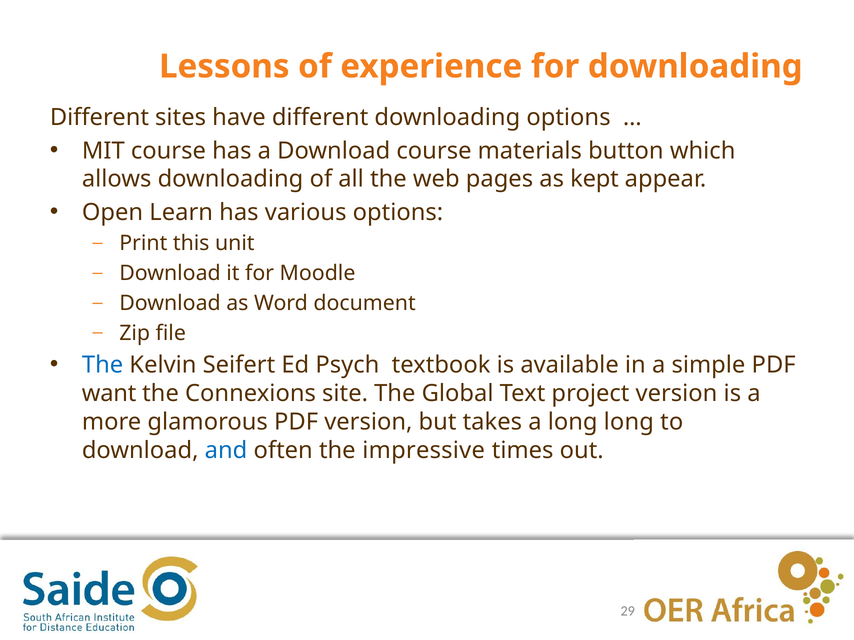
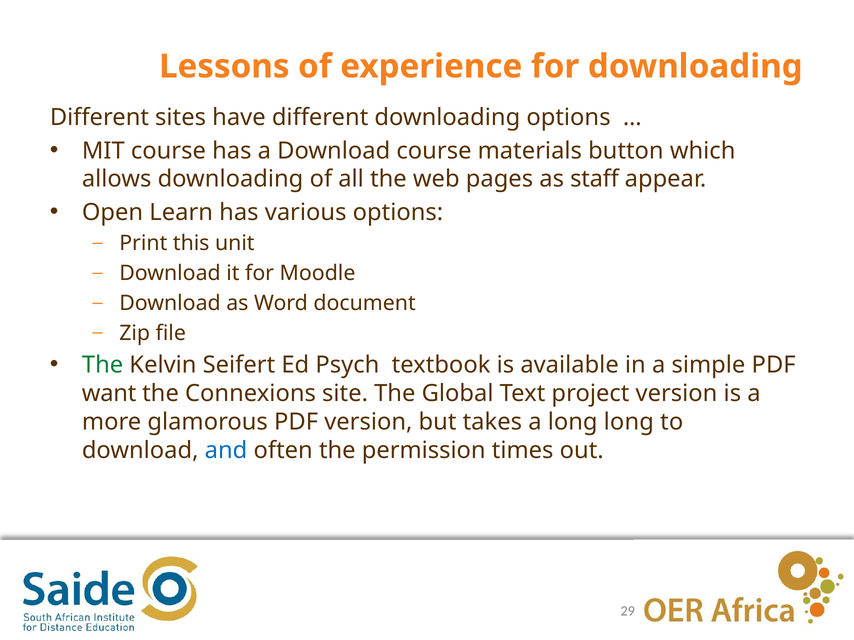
kept: kept -> staff (594, 179)
The colour: blue -> green (103, 365)
impressive: impressive -> permission (424, 451)
